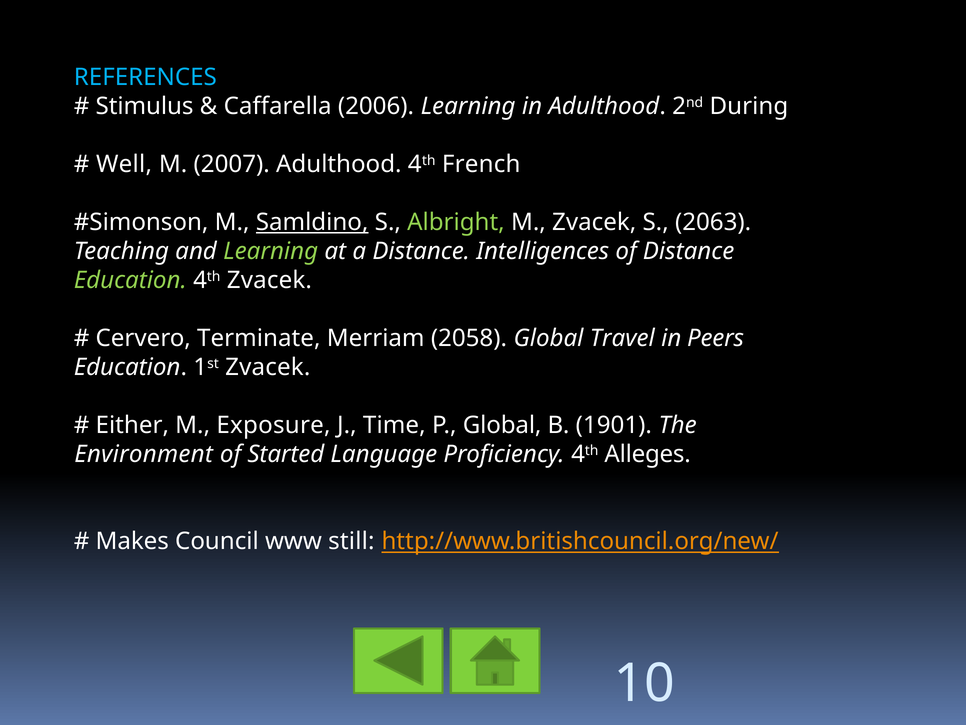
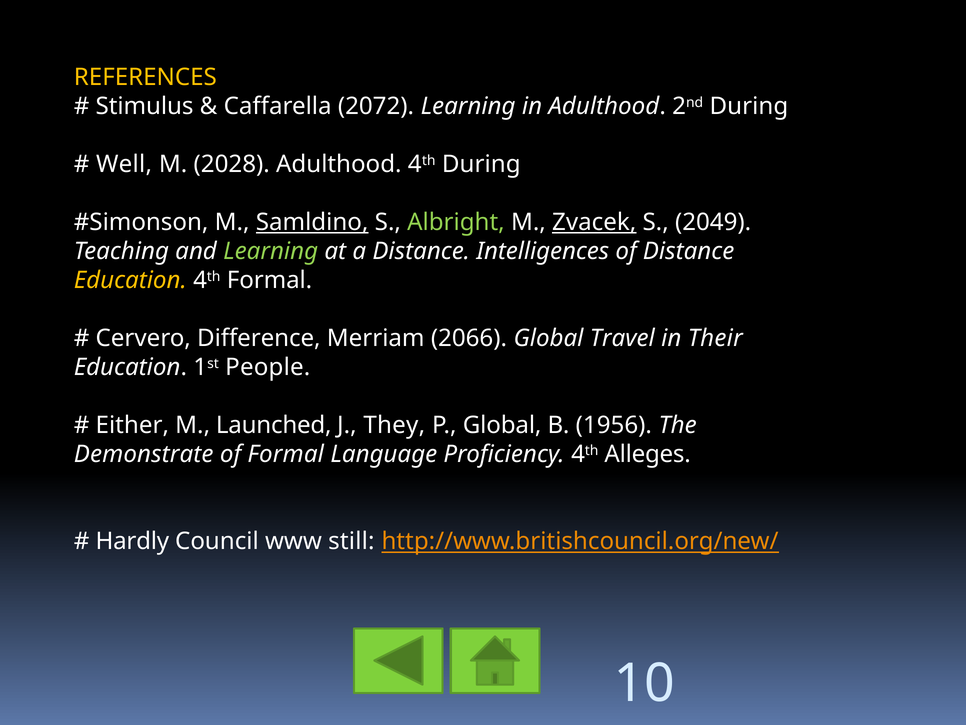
REFERENCES colour: light blue -> yellow (145, 77)
2006: 2006 -> 2072 (376, 106)
2007: 2007 -> 2028 (232, 164)
4th French: French -> During (481, 164)
Zvacek underline: none -> present (594, 222)
2063: 2063 -> 2049 (713, 222)
Education colour: light green -> yellow (130, 280)
4th Zvacek: Zvacek -> Formal (270, 280)
Terminate: Terminate -> Difference (259, 338)
2058: 2058 -> 2066 (469, 338)
Peers: Peers -> Their (715, 338)
1st Zvacek: Zvacek -> People (268, 367)
Exposure: Exposure -> Launched (274, 425)
Time: Time -> They (394, 425)
1901: 1901 -> 1956 (614, 425)
Environment: Environment -> Demonstrate (144, 454)
of Started: Started -> Formal (286, 454)
Makes: Makes -> Hardly (132, 541)
